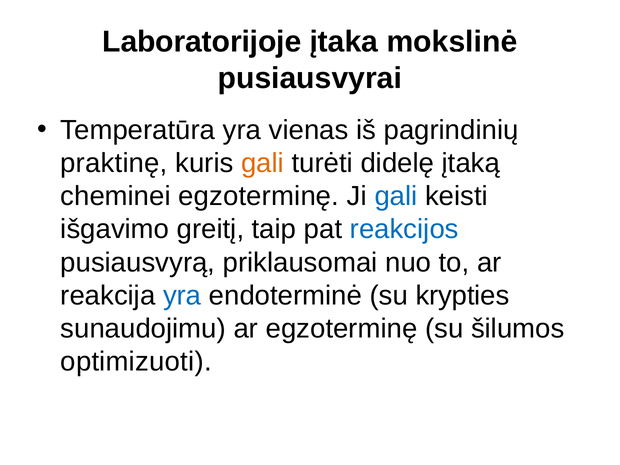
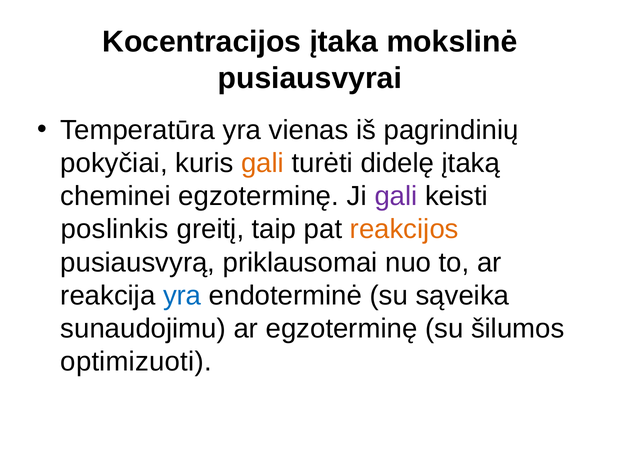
Laboratorijoje: Laboratorijoje -> Kocentracijos (202, 42)
praktinę: praktinę -> pokyčiai (114, 163)
gali colour: blue -> purple (396, 196)
išgavimo: išgavimo -> poslinkis (115, 229)
reakcijos colour: blue -> orange (404, 229)
krypties: krypties -> sąveika (462, 296)
